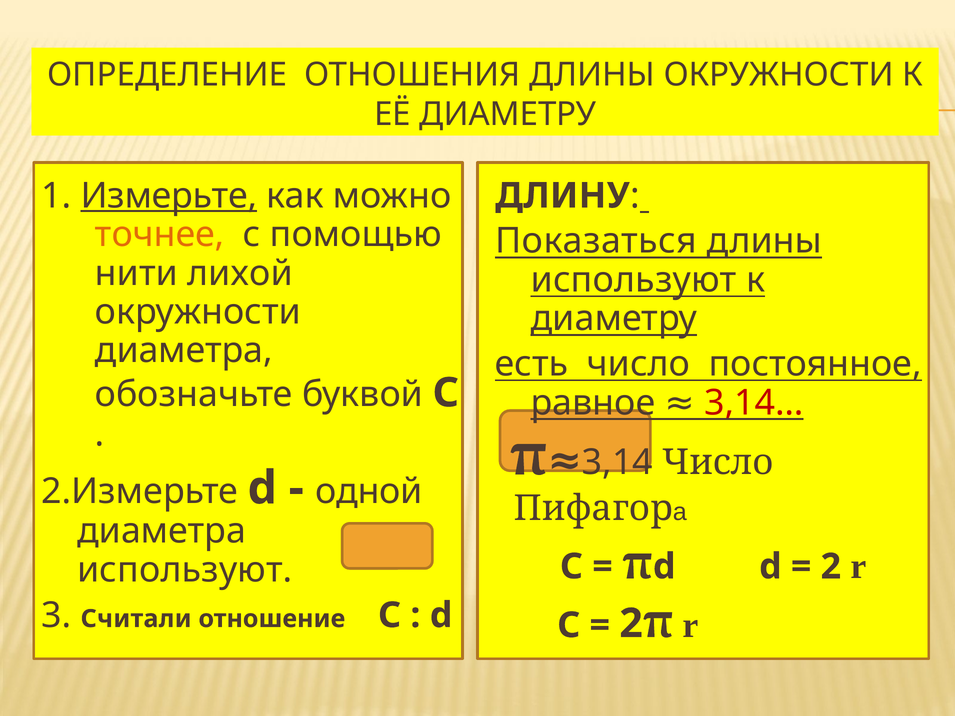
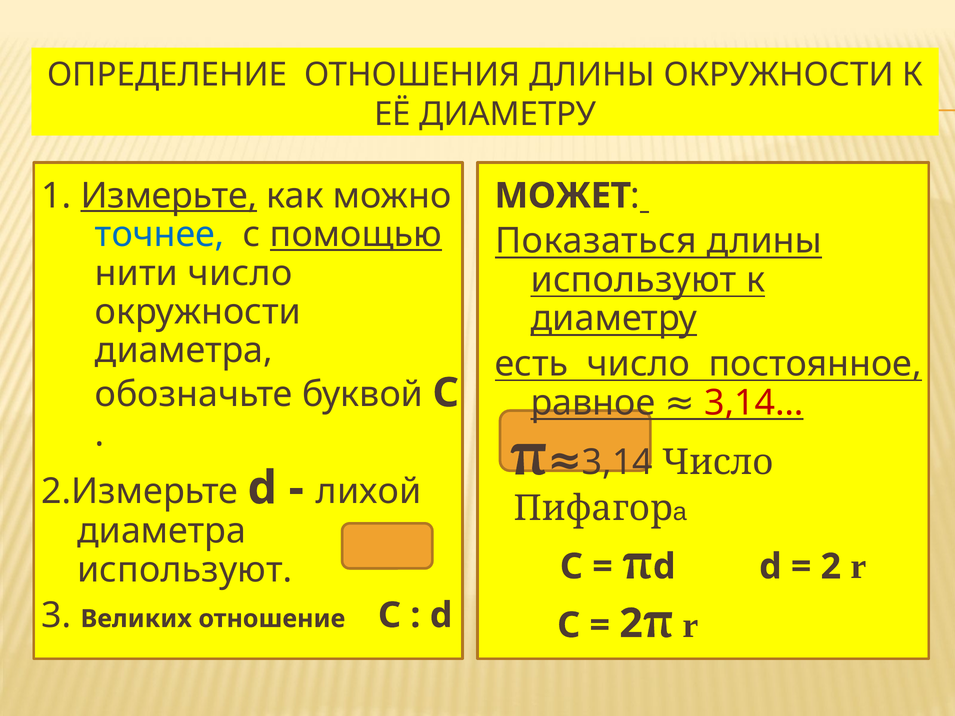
ДЛИНУ: ДЛИНУ -> МОЖЕТ (563, 196)
точнее colour: orange -> blue (160, 235)
помощью underline: none -> present (356, 235)
нити лихой: лихой -> число (240, 273)
одной: одной -> лихой (369, 492)
Считали: Считали -> Великих (136, 619)
